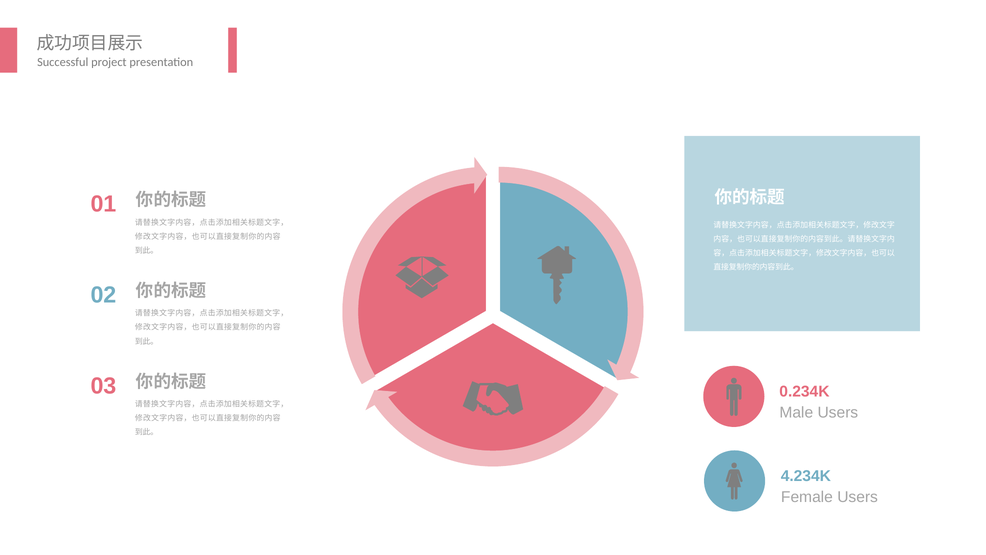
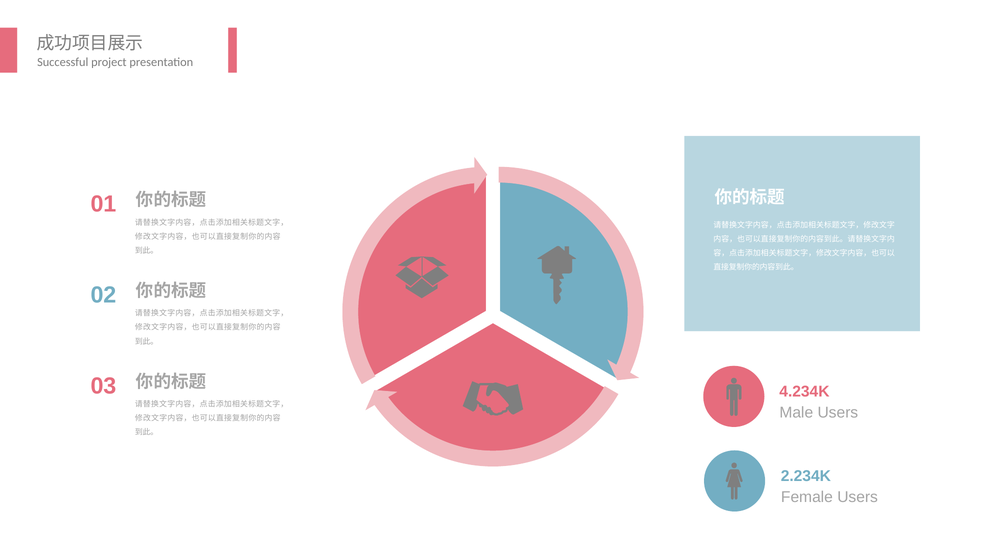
0.234K: 0.234K -> 4.234K (804, 391)
4.234K: 4.234K -> 2.234K (806, 476)
